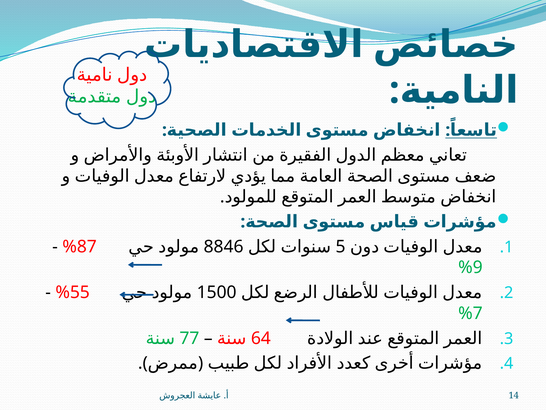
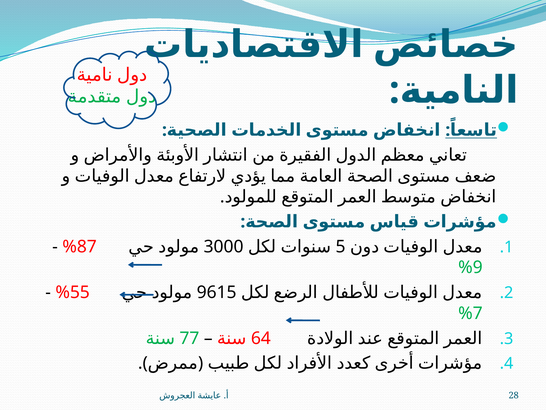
8846: 8846 -> 3000 (224, 246)
1500: 1500 -> 9615 (217, 292)
14: 14 -> 28 (514, 395)
